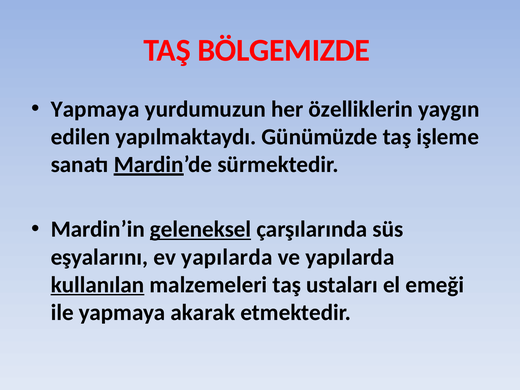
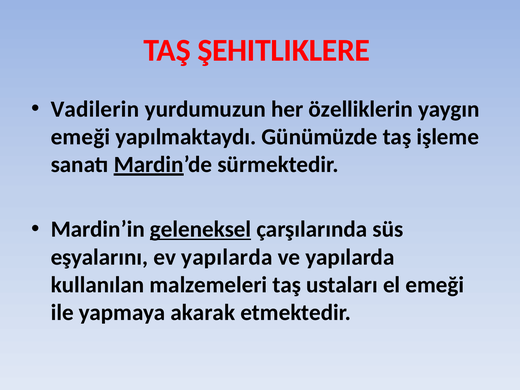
BÖLGEMIZDE: BÖLGEMIZDE -> ŞEHITLIKLERE (284, 50)
Yapmaya: Yapmaya -> Vadilerin (95, 109)
edilen: edilen -> emeği (80, 137)
kullanılan underline: present -> none (97, 285)
